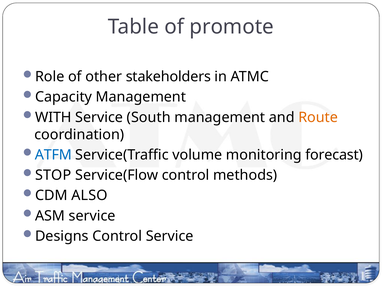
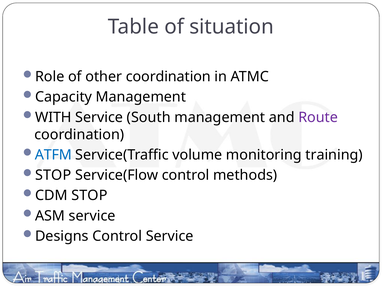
promote: promote -> situation (232, 27)
other stakeholders: stakeholders -> coordination (168, 77)
Route colour: orange -> purple (318, 117)
forecast: forecast -> training (334, 155)
CDM ALSO: ALSO -> STOP (89, 195)
